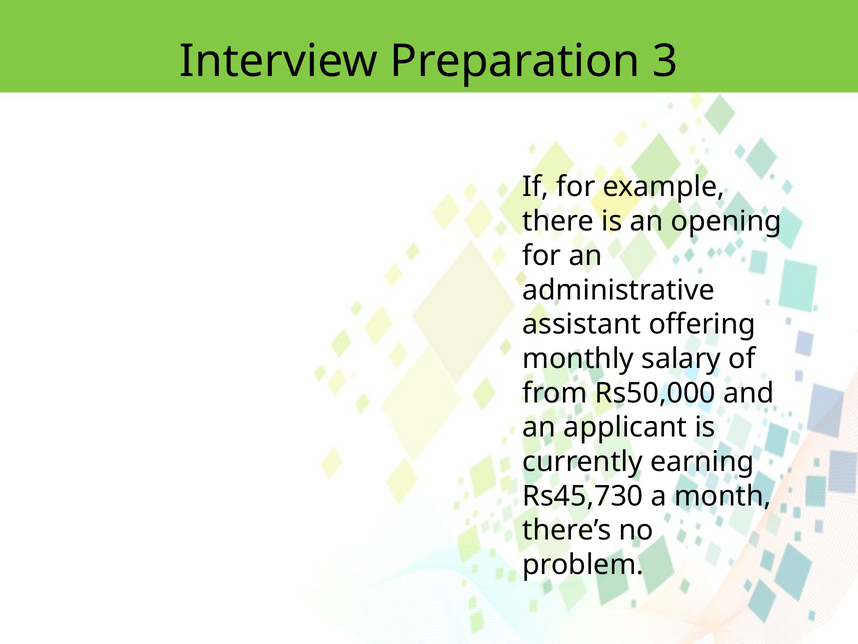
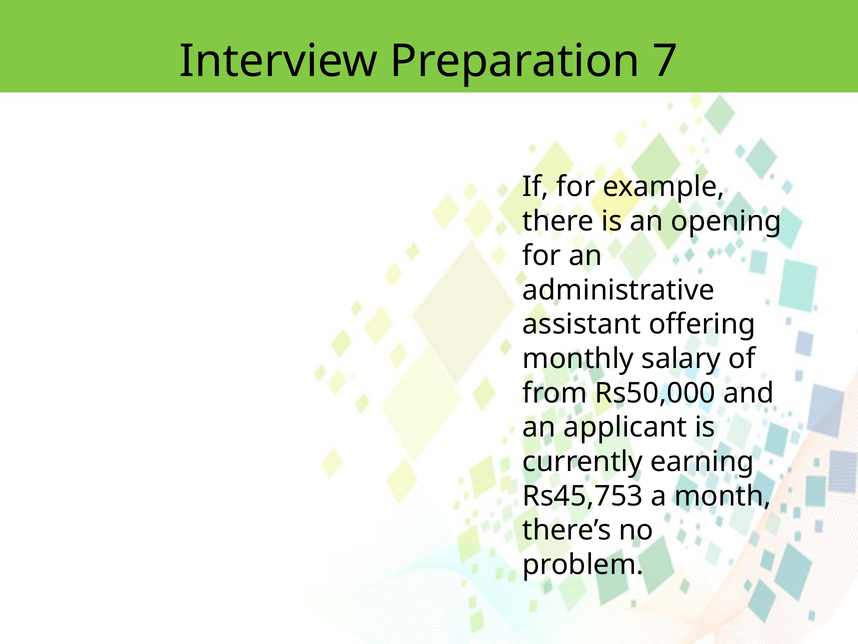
3: 3 -> 7 (665, 61)
Rs45,730: Rs45,730 -> Rs45,753 (583, 496)
